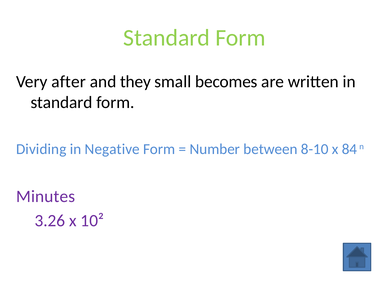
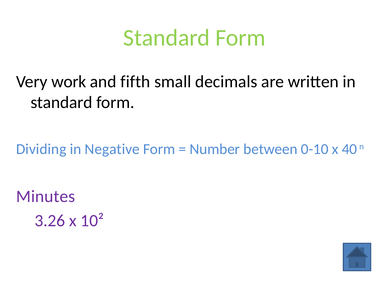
after: after -> work (69, 82)
they: they -> fifth (135, 82)
becomes: becomes -> decimals (226, 82)
8-10: 8-10 -> 0-10 (315, 149)
84: 84 -> 40 (349, 149)
